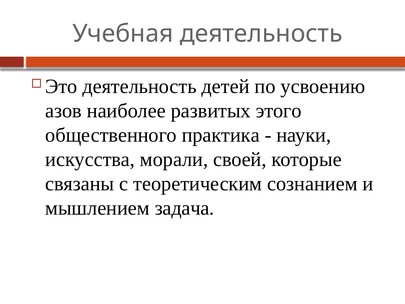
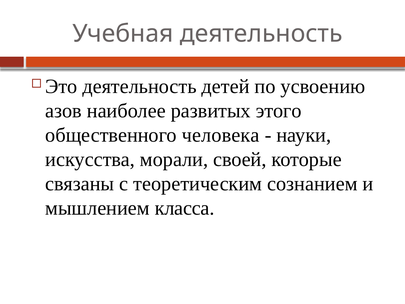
практика: практика -> человека (221, 135)
задача: задача -> класса (185, 208)
